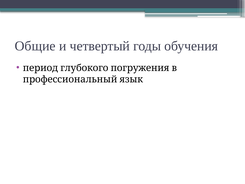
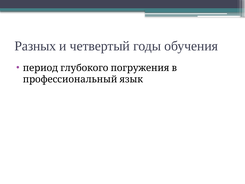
Общие: Общие -> Разных (35, 46)
